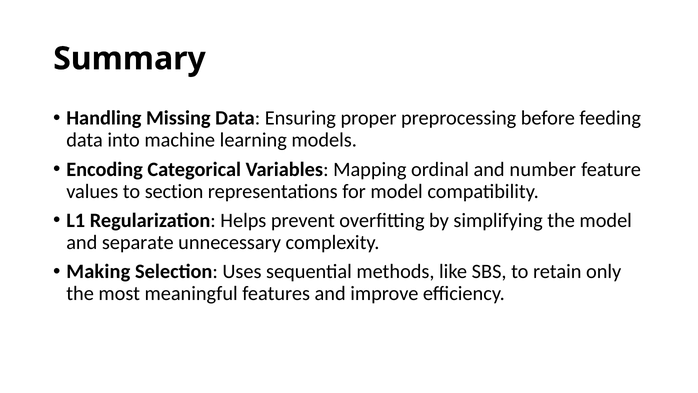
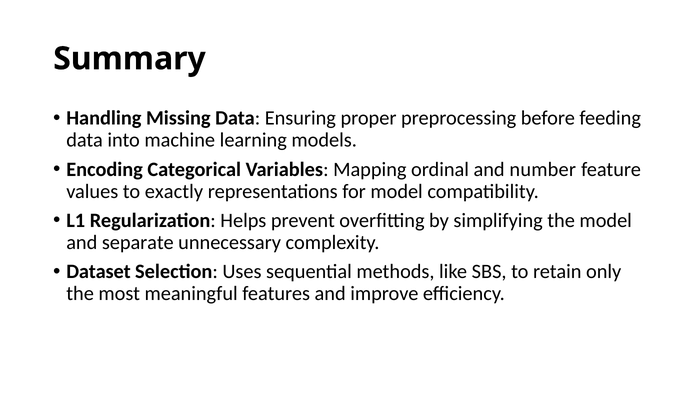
section: section -> exactly (174, 191)
Making: Making -> Dataset (98, 271)
